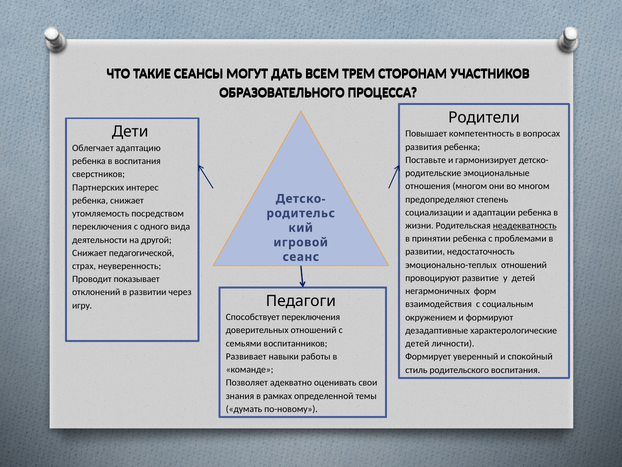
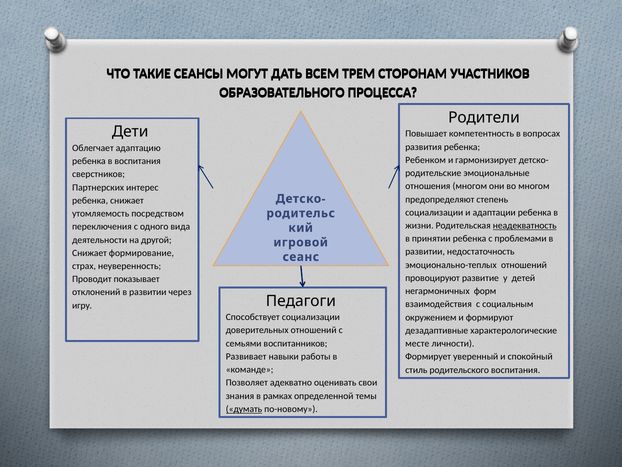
Поставьте: Поставьте -> Ребенком (426, 160)
педагогической: педагогической -> формирование (141, 253)
Способствует переключения: переключения -> социализации (311, 317)
детей: детей -> месте (417, 343)
думать underline: none -> present (244, 409)
